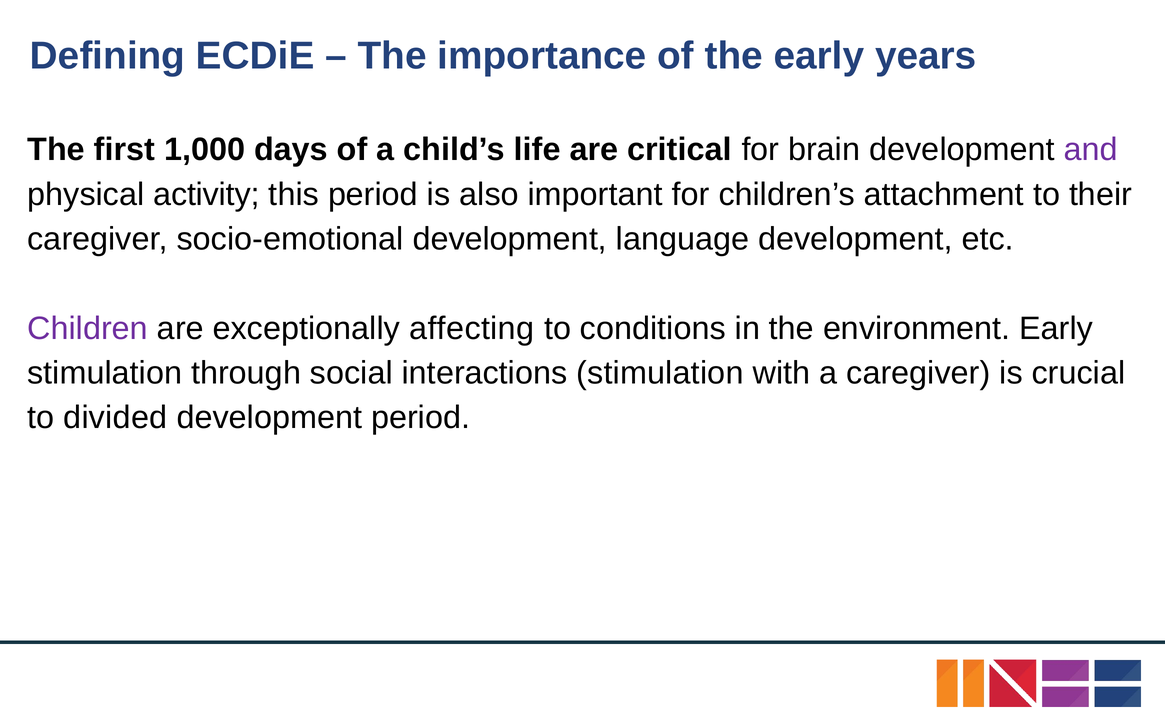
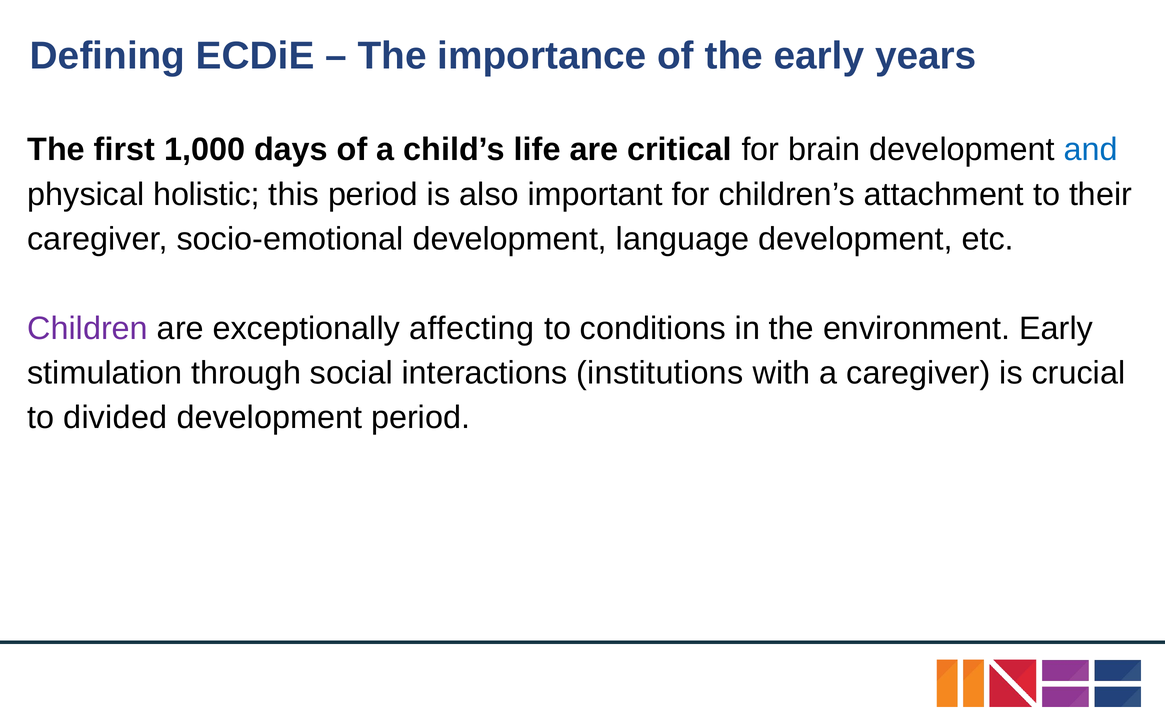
and colour: purple -> blue (1091, 150)
activity: activity -> holistic (206, 194)
interactions stimulation: stimulation -> institutions (660, 373)
